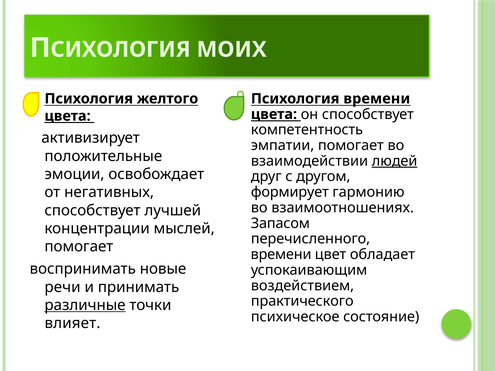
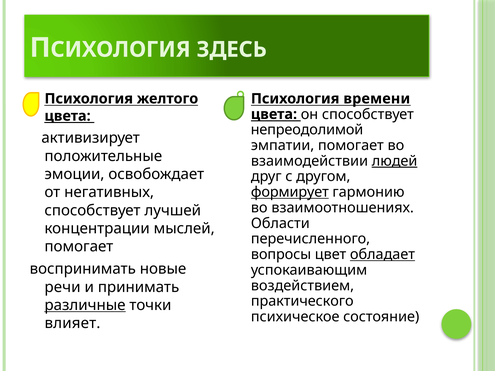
МОИХ: МОИХ -> ЗДЕСЬ (232, 50)
компетентность: компетентность -> непреодолимой (307, 130)
формирует underline: none -> present (290, 192)
Запасом: Запасом -> Области (280, 223)
времени: времени -> вопросы (281, 255)
обладает underline: none -> present (382, 255)
